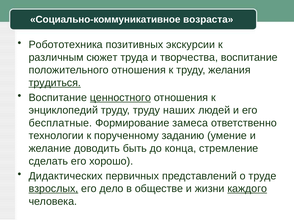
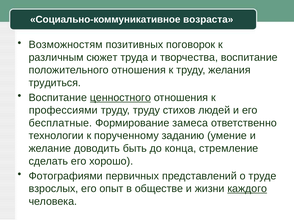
Робототехника: Робототехника -> Возможностям (66, 45)
экскурсии: экскурсии -> поговорок (191, 45)
трудиться underline: present -> none (55, 83)
энциклопедий: энциклопедий -> профессиями (63, 111)
наших: наших -> стихов (179, 111)
Дидактических: Дидактических -> Фотографиями (66, 176)
взрослых underline: present -> none (53, 189)
дело: дело -> опыт (112, 189)
